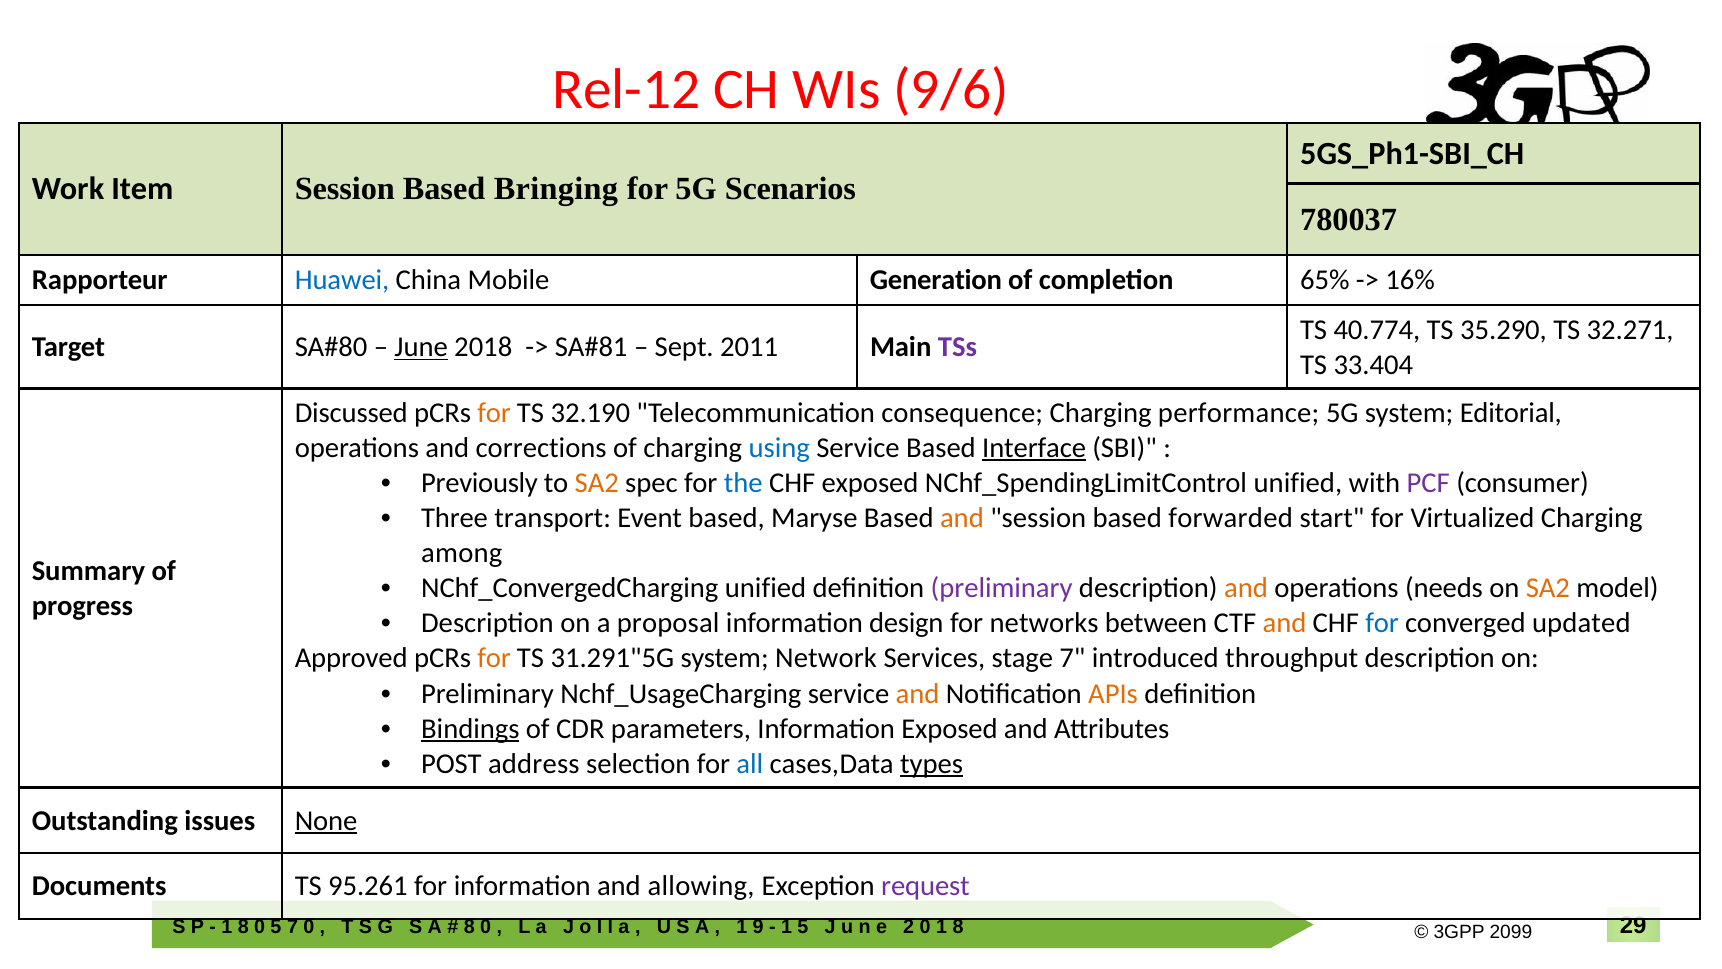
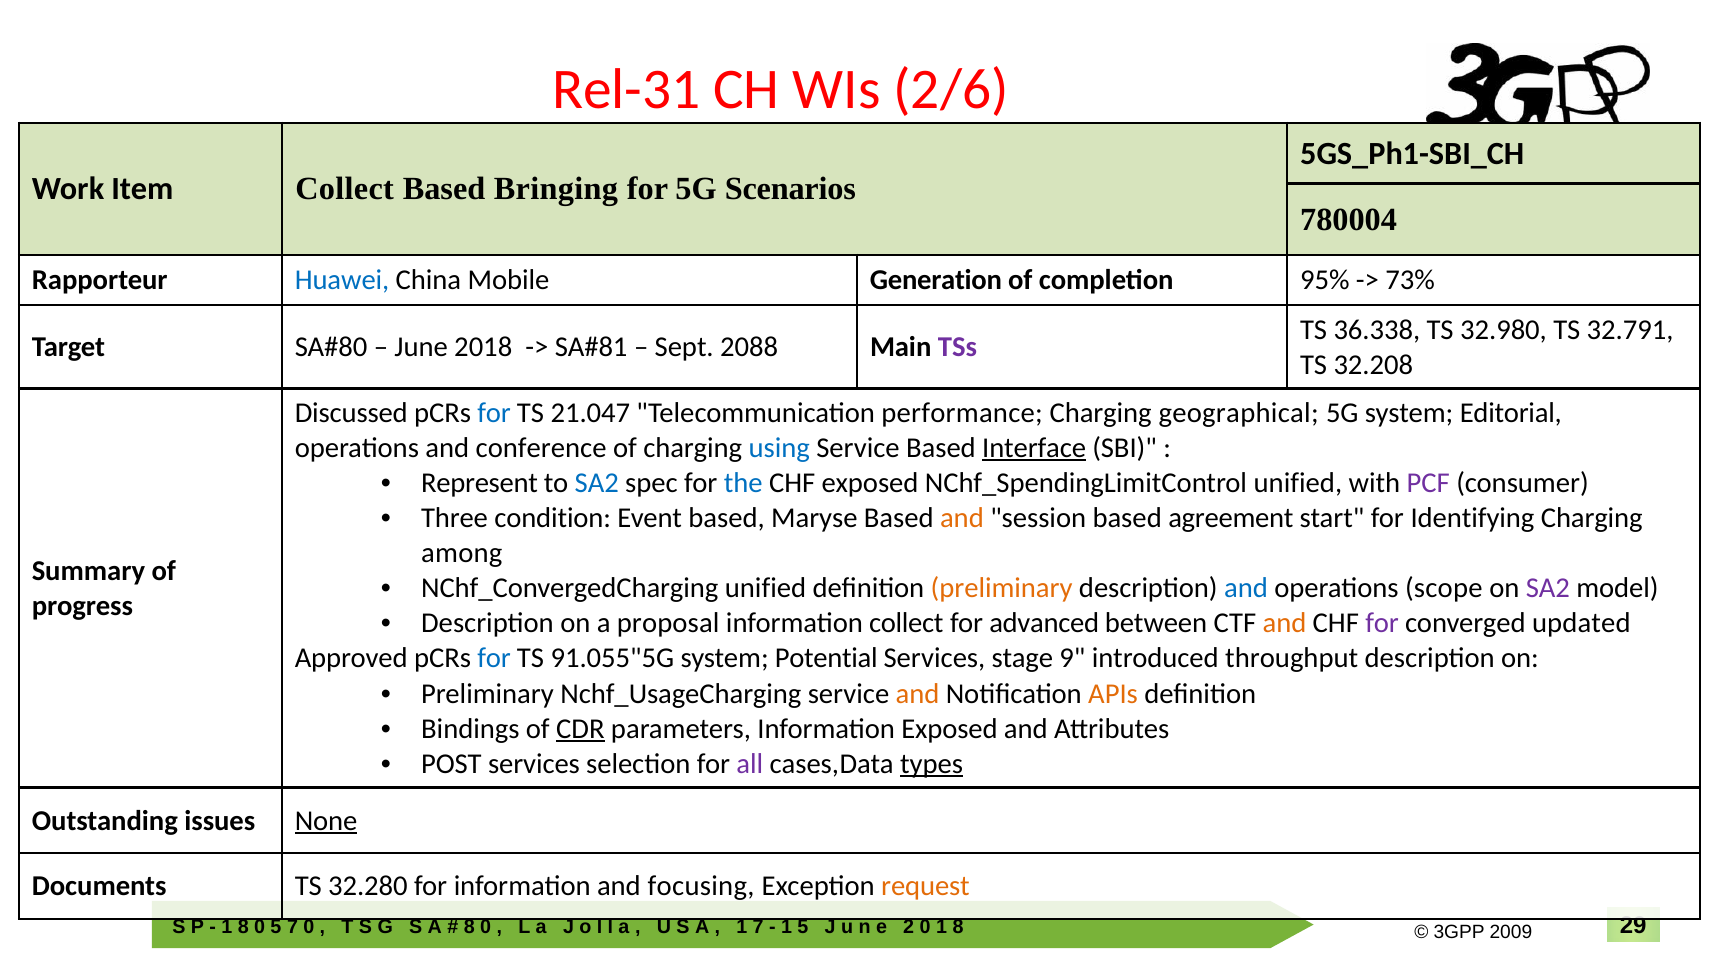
Rel-12: Rel-12 -> Rel-31 (626, 89)
9/6: 9/6 -> 2/6 (951, 89)
Item Session: Session -> Collect (345, 189)
780037: 780037 -> 780004 (1349, 219)
65%: 65% -> 95% (1325, 280)
16%: 16% -> 73% (1410, 280)
40.774: 40.774 -> 36.338 (1377, 329)
35.290: 35.290 -> 32.980 (1503, 329)
32.271: 32.271 -> 32.791 (1630, 329)
June underline: present -> none (421, 347)
2011: 2011 -> 2088 (749, 347)
33.404: 33.404 -> 32.208 (1373, 365)
for colour: orange -> blue (494, 413)
32.190: 32.190 -> 21.047 (590, 413)
consequence: consequence -> performance (962, 413)
performance: performance -> geographical (1239, 413)
corrections: corrections -> conference (541, 448)
Previously: Previously -> Represent (480, 483)
SA2 colour: orange -> blue (597, 483)
transport: transport -> condition (553, 518)
forwarded: forwarded -> agreement (1231, 518)
Virtualized: Virtualized -> Identifying (1472, 518)
preliminary colour: purple -> orange (1002, 588)
and colour: orange -> blue (1246, 588)
needs: needs -> scope (1444, 588)
SA2 colour: orange -> purple (1548, 588)
information design: design -> collect (906, 623)
networks: networks -> advanced (1044, 623)
for colour: blue -> purple (1382, 623)
for colour: orange -> blue (494, 658)
31.291"5G: 31.291"5G -> 91.055"5G (612, 658)
Network: Network -> Potential (826, 658)
stage 7: 7 -> 9 (1072, 658)
Bindings underline: present -> none (470, 728)
CDR underline: none -> present (580, 728)
POST address: address -> services (534, 763)
all colour: blue -> purple (750, 763)
95.261: 95.261 -> 32.280 (368, 886)
allowing: allowing -> focusing (701, 886)
request colour: purple -> orange (926, 886)
9: 9 -> 7 (758, 927)
2099: 2099 -> 2009 (1511, 932)
